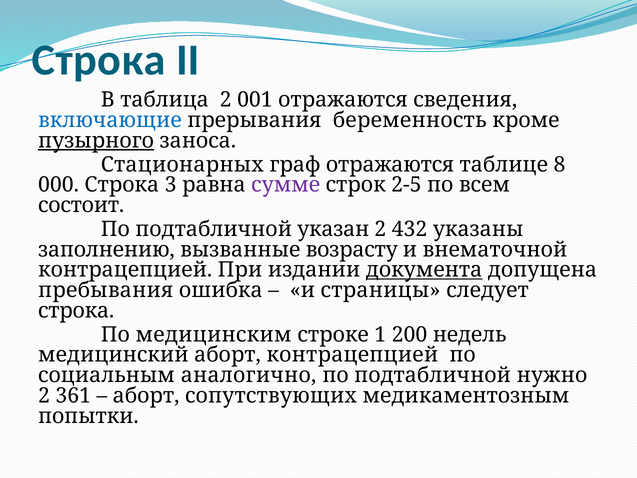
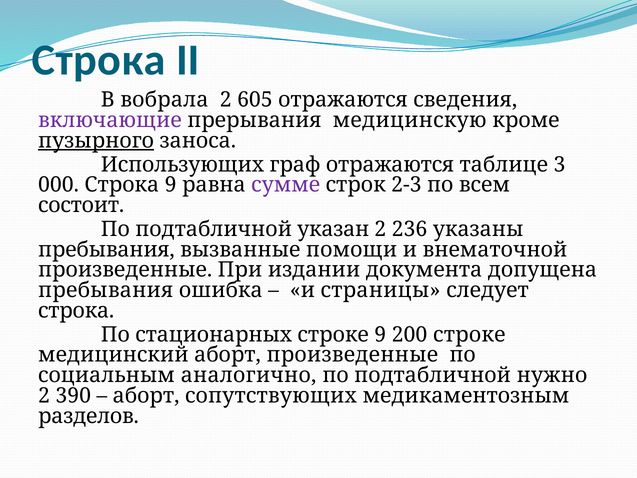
таблица: таблица -> вобрала (164, 100)
001: 001 -> 605 (255, 100)
включающие colour: blue -> purple (110, 120)
беременность: беременность -> медицинскую (410, 120)
Стационарных: Стационарных -> Использующих (182, 164)
8: 8 -> 3 (560, 164)
Строка 3: 3 -> 9 (171, 185)
2-5: 2-5 -> 2-3 (406, 185)
432: 432 -> 236 (410, 229)
заполнению: заполнению -> пребывания (106, 249)
возрасту: возрасту -> помощи (352, 249)
контрацепцией: контрацепцией -> произведенные (125, 270)
документа underline: present -> none (424, 270)
медицинским: медицинским -> стационарных (214, 334)
строке 1: 1 -> 9 (380, 334)
200 недель: недель -> строке (469, 334)
аборт контрацепцией: контрацепцией -> произведенные (352, 355)
361: 361 -> 390 (73, 395)
попытки: попытки -> разделов (88, 416)
